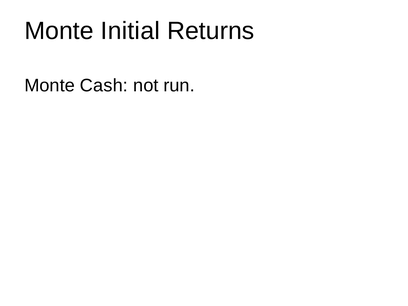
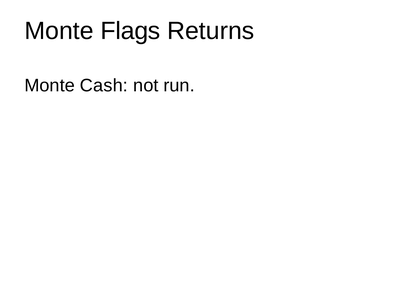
Initial: Initial -> Flags (130, 31)
